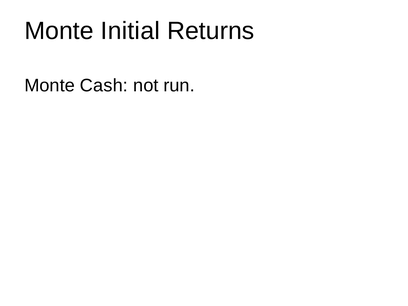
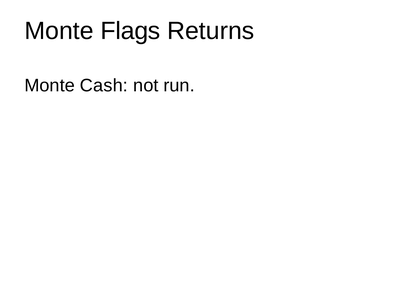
Initial: Initial -> Flags (130, 31)
